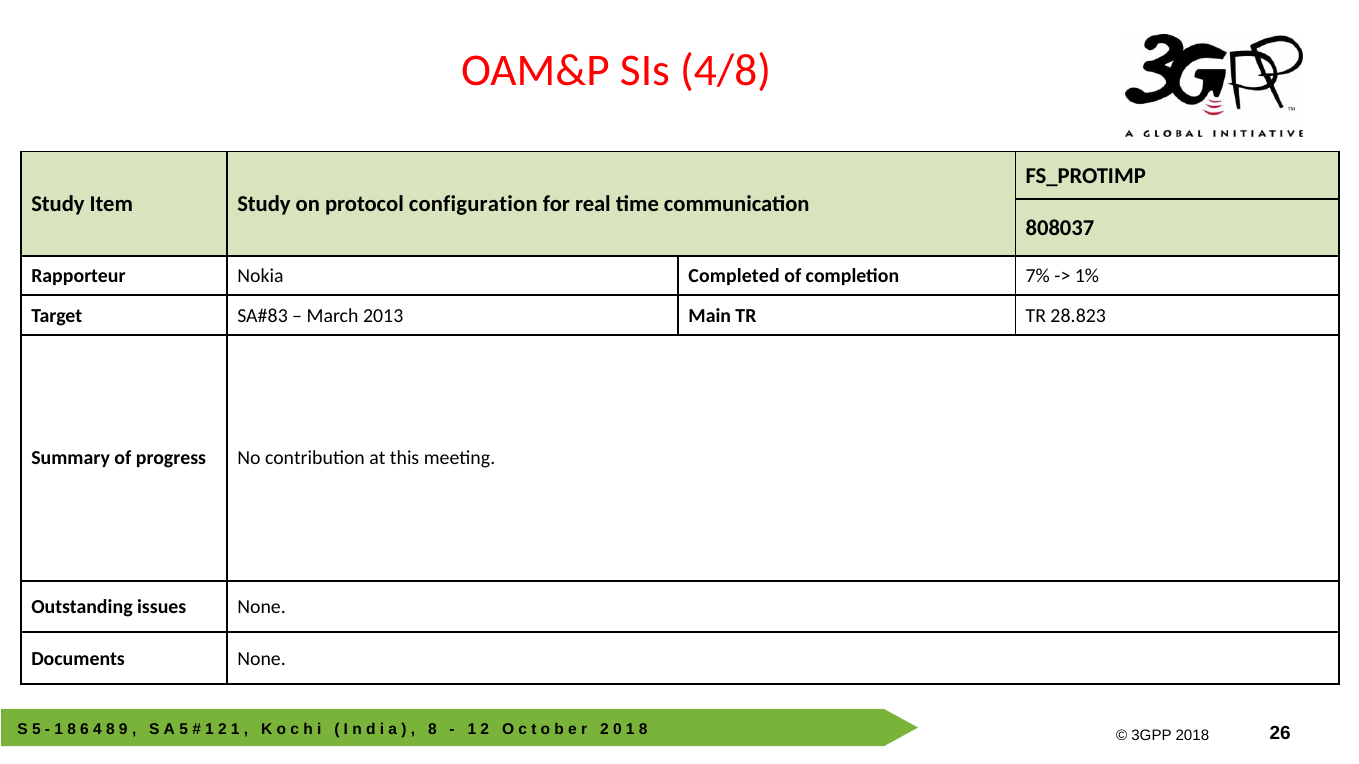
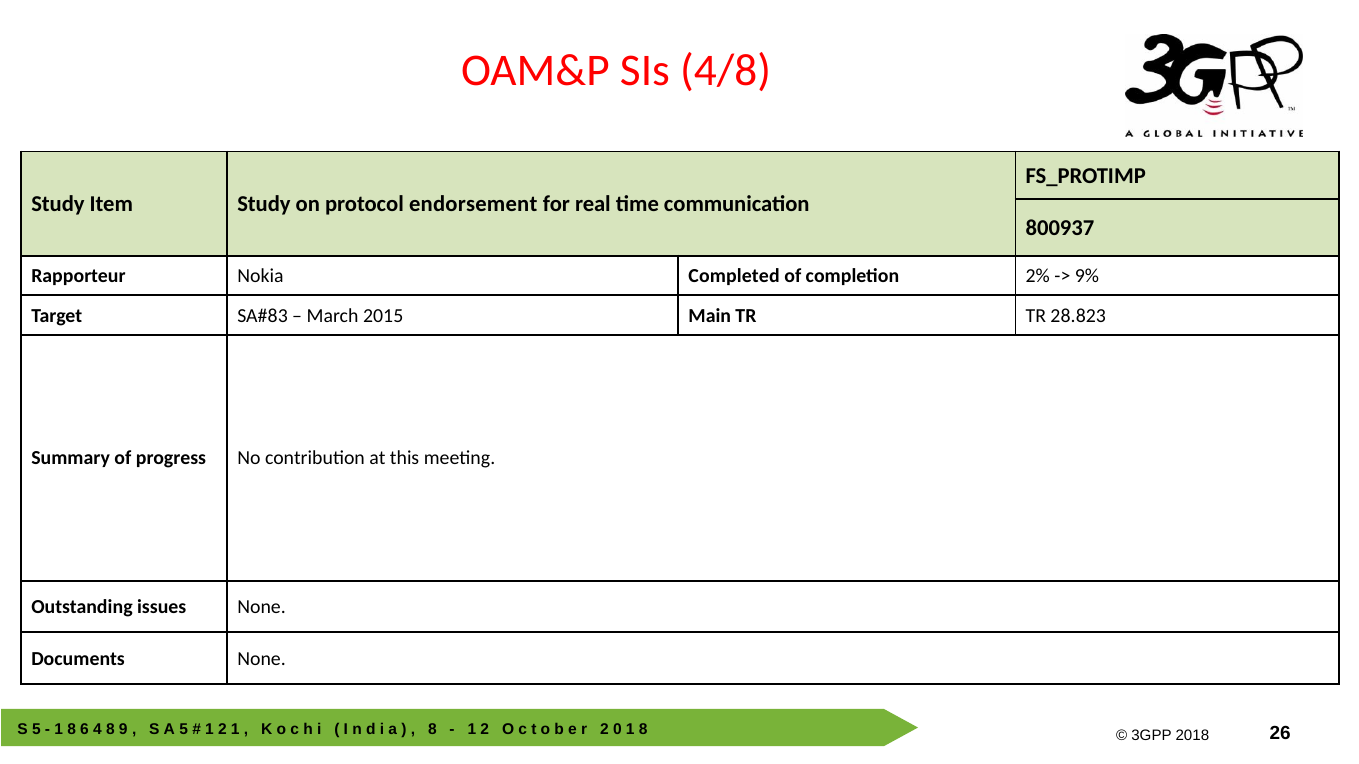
configuration: configuration -> endorsement (473, 204)
808037: 808037 -> 800937 (1060, 228)
7%: 7% -> 2% (1038, 276)
1%: 1% -> 9% (1087, 276)
2013: 2013 -> 2015 (383, 316)
